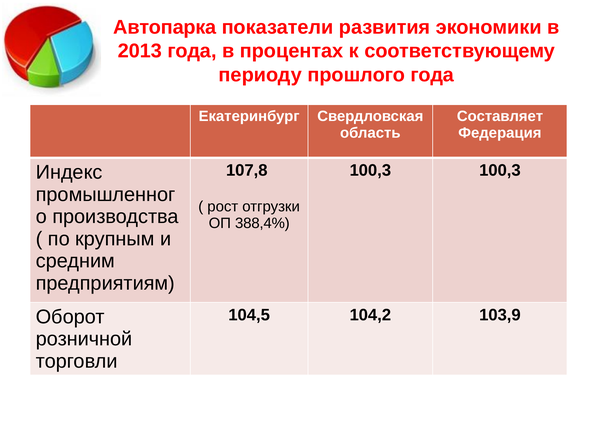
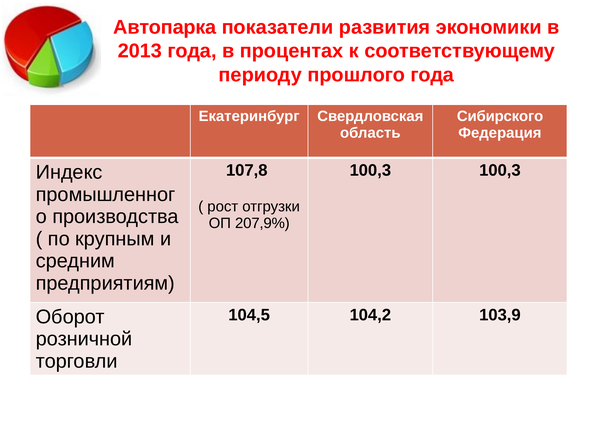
Составляет: Составляет -> Сибирского (500, 116)
388,4%: 388,4% -> 207,9% (262, 223)
